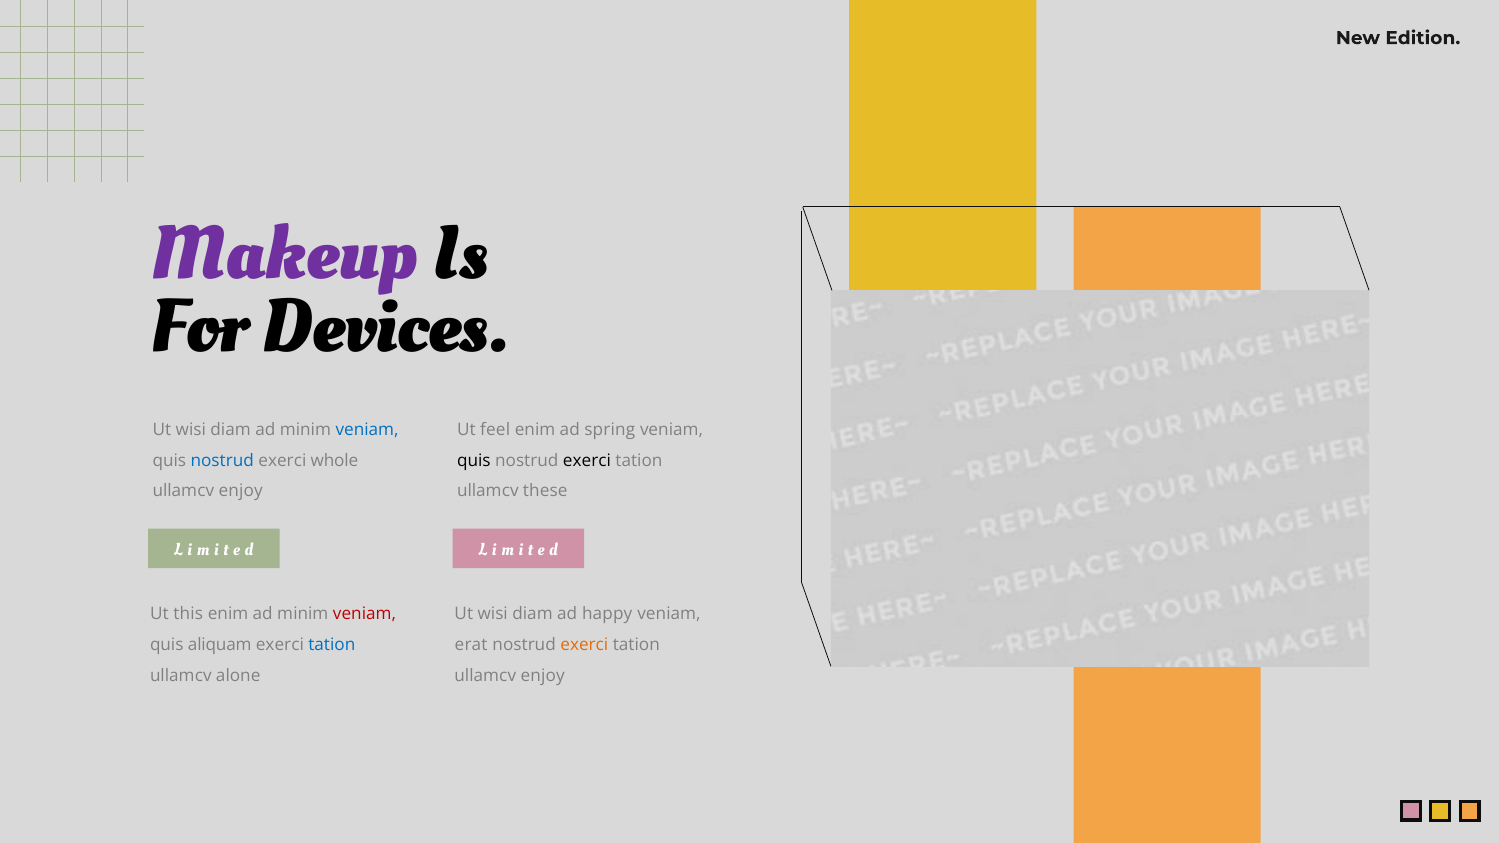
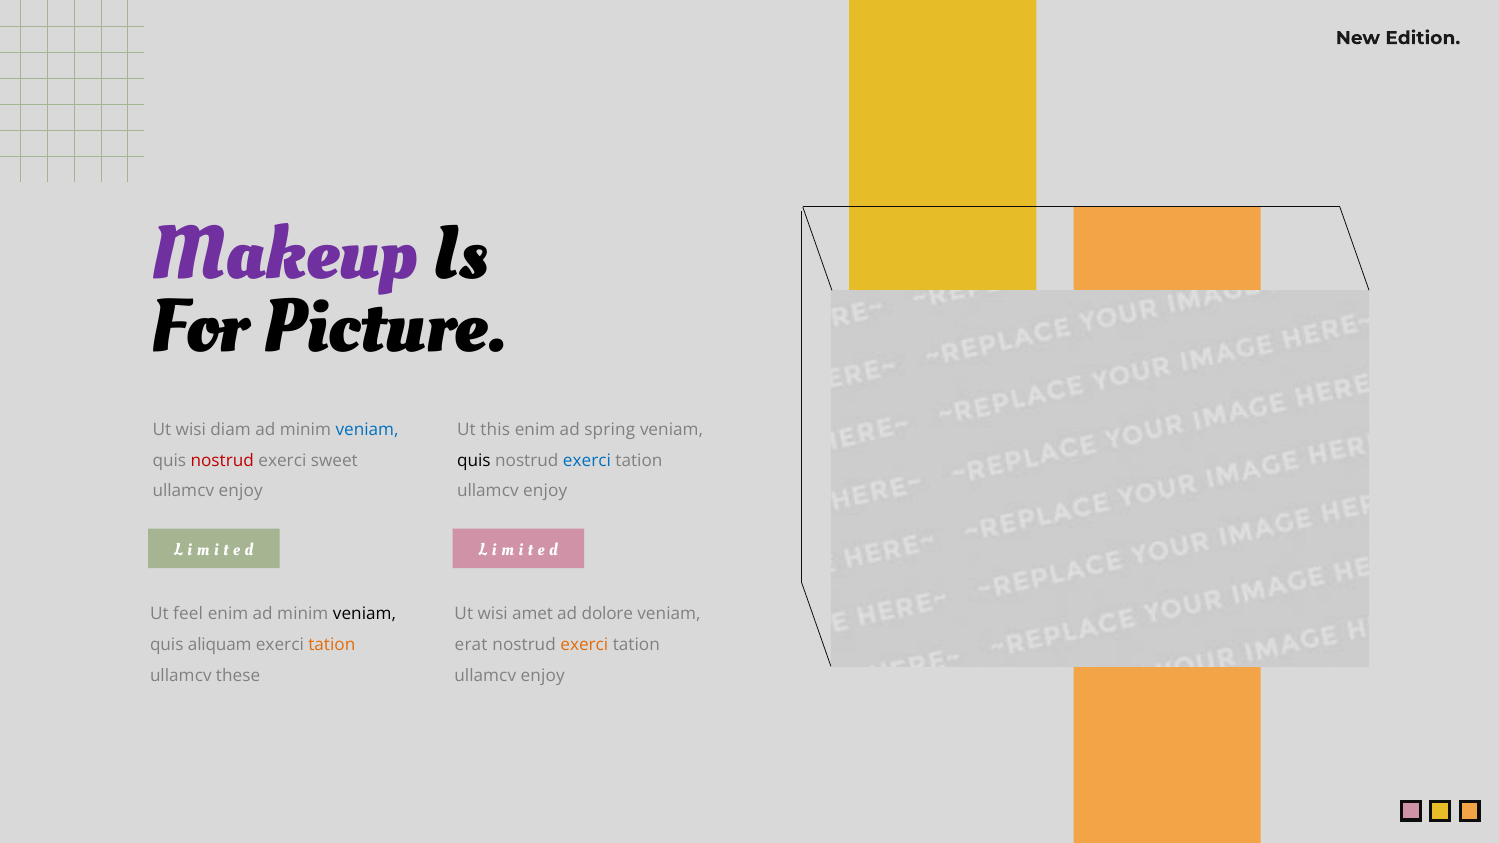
Devices: Devices -> Picture (385, 327)
feel: feel -> this (495, 430)
nostrud colour: blue -> red (222, 460)
whole: whole -> sweet (334, 460)
exerci colour: black -> blue (587, 460)
these: these -> enjoy (545, 491)
this: this -> feel (188, 614)
veniam colour: red -> black (364, 614)
diam: diam -> amet (533, 614)
happy: happy -> dolore (607, 614)
tation colour: blue -> orange (332, 645)
alone: alone -> these (238, 676)
